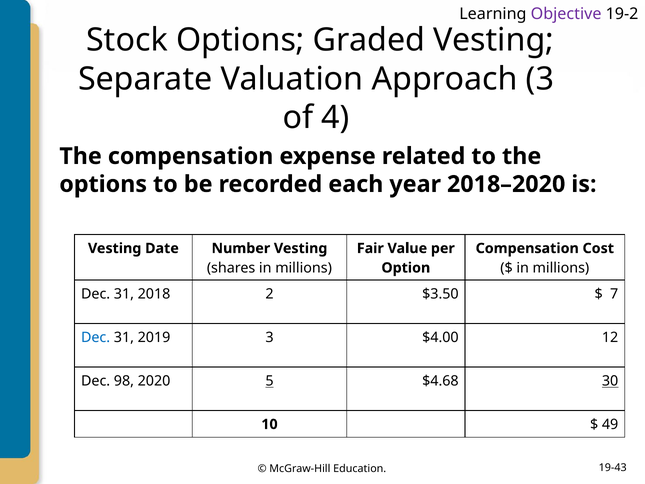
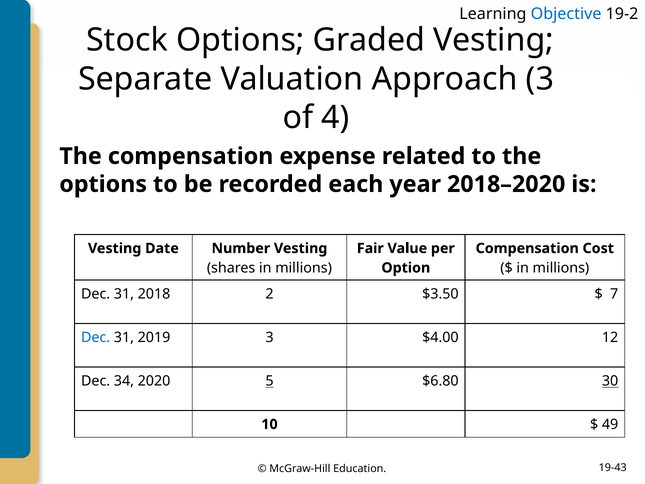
Objective colour: purple -> blue (566, 14)
98: 98 -> 34 (124, 381)
$4.68: $4.68 -> $6.80 (440, 381)
